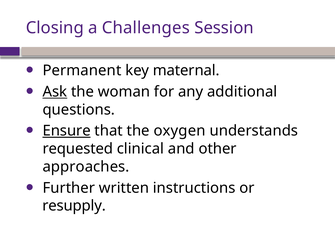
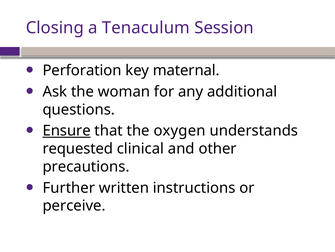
Challenges: Challenges -> Tenaculum (146, 28)
Permanent: Permanent -> Perforation (82, 70)
Ask underline: present -> none (55, 91)
approaches: approaches -> precautions (86, 166)
resupply: resupply -> perceive (74, 205)
